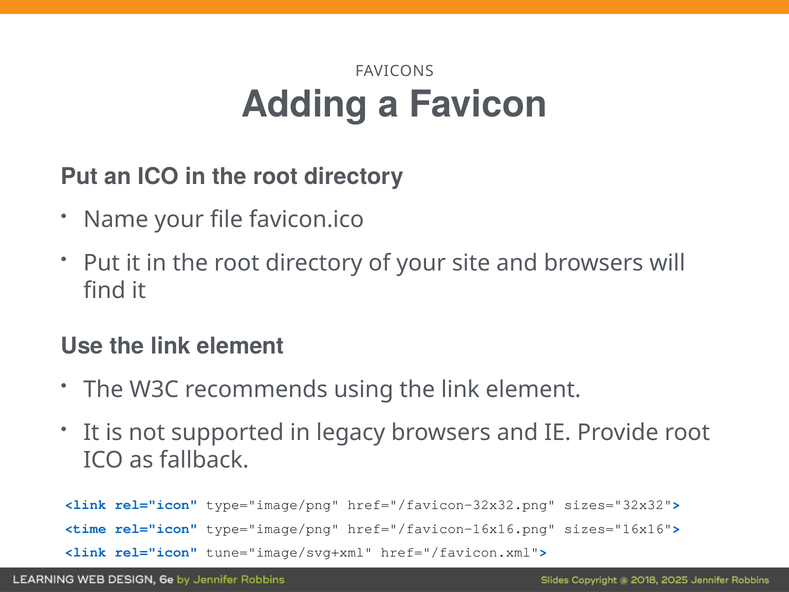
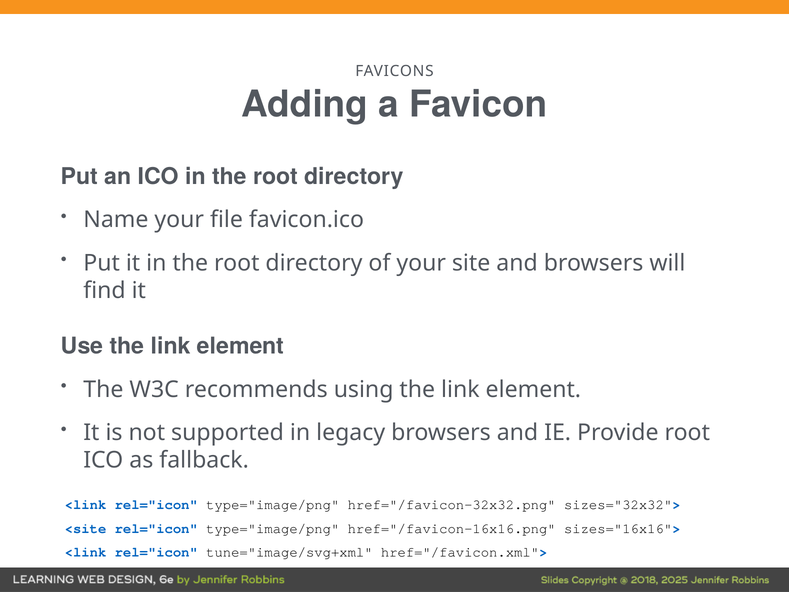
<time: <time -> <site (86, 528)
